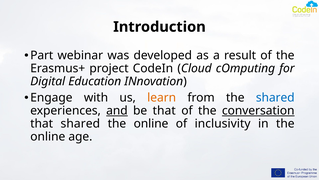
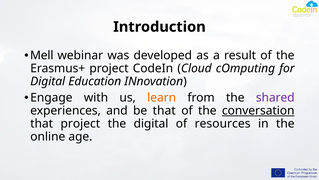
Part: Part -> Mell (42, 55)
shared colour: blue -> purple (275, 97)
and underline: present -> none (117, 110)
that shared: shared -> project (80, 123)
online: online -> digital (151, 123)
inclusivity: inclusivity -> resources (223, 123)
